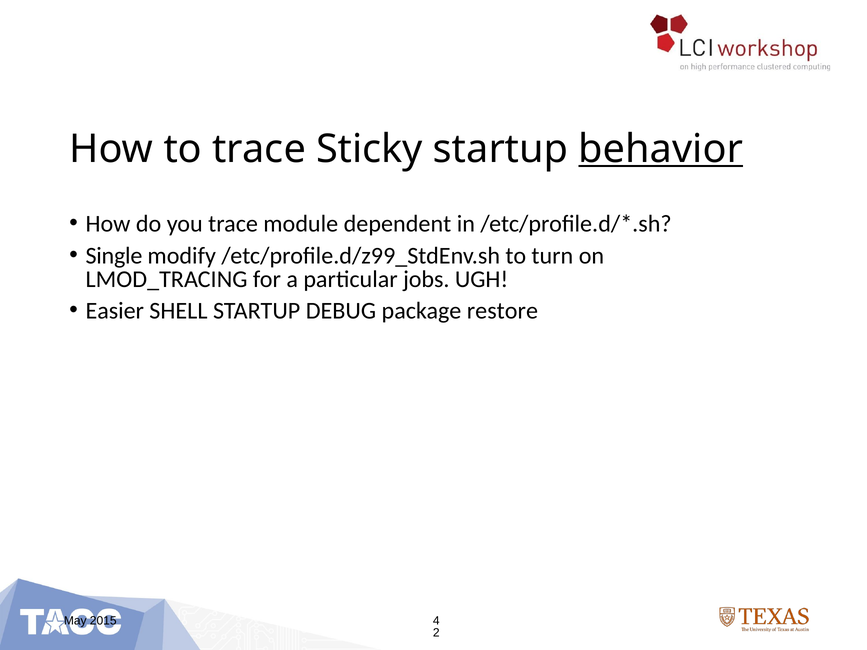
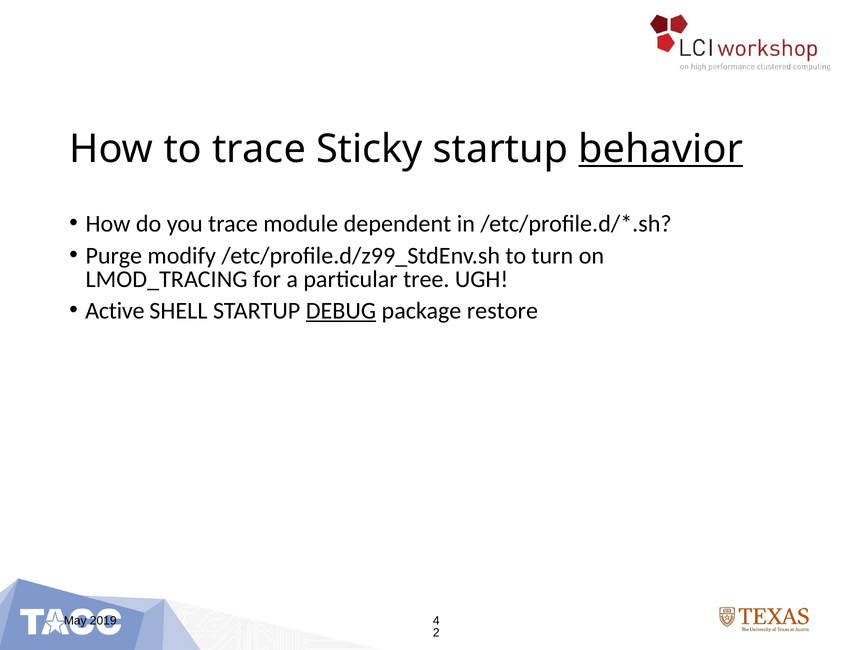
Single: Single -> Purge (114, 256)
jobs: jobs -> tree (426, 279)
Easier: Easier -> Active (115, 311)
DEBUG underline: none -> present (341, 311)
2015: 2015 -> 2019 (103, 621)
